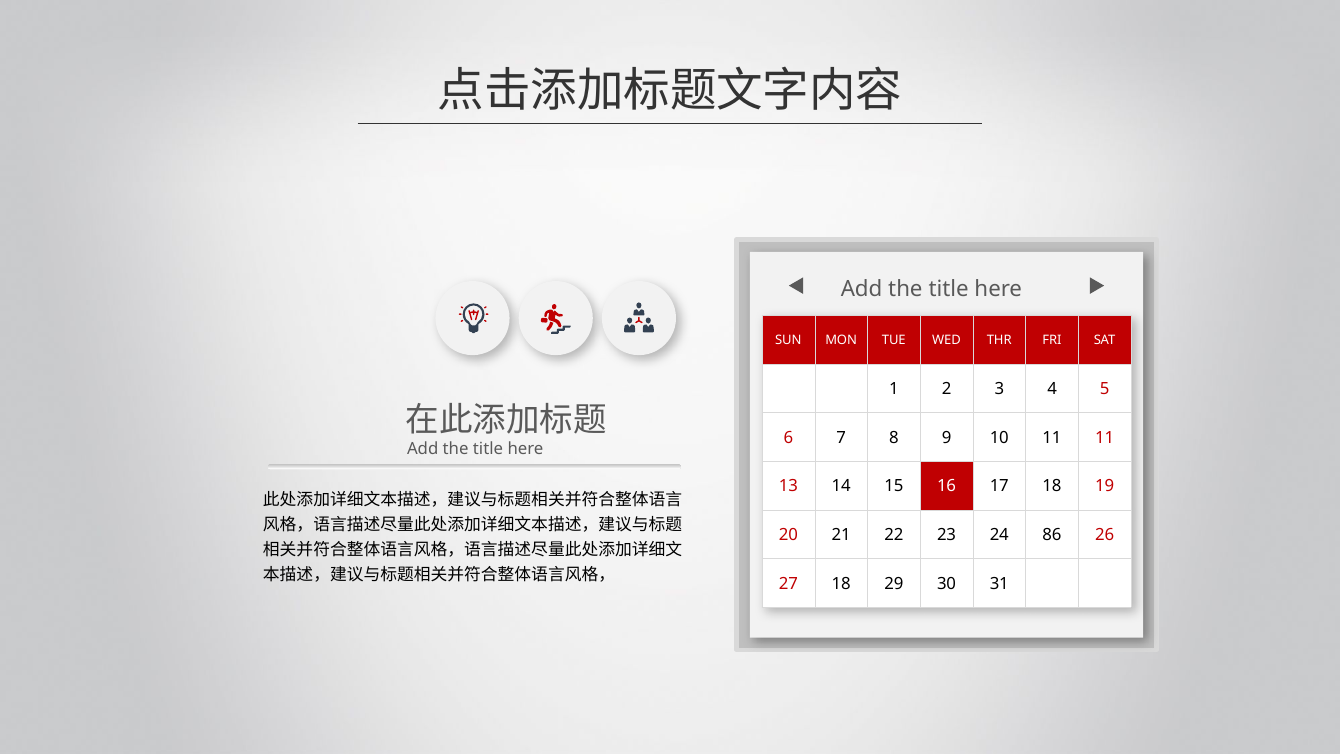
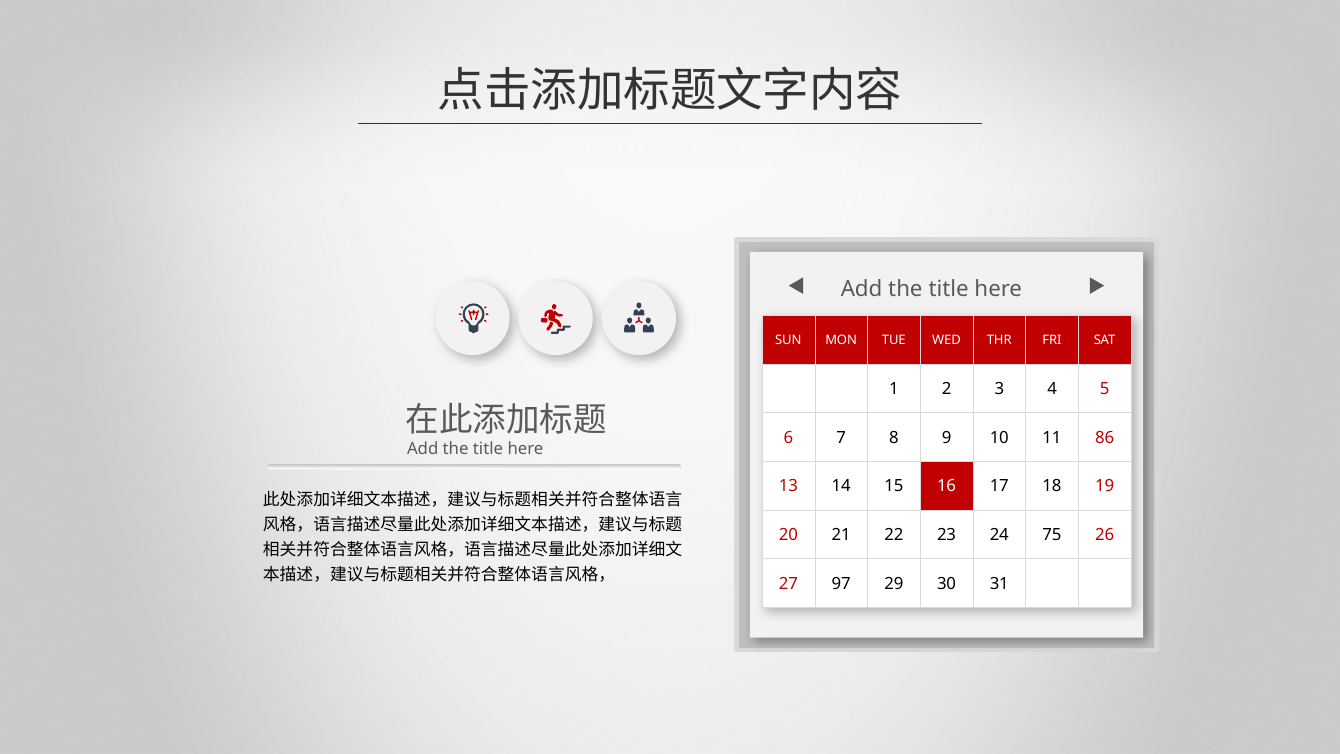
11 11: 11 -> 86 (1105, 438)
86: 86 -> 75 (1052, 535)
27 18: 18 -> 97 (841, 583)
